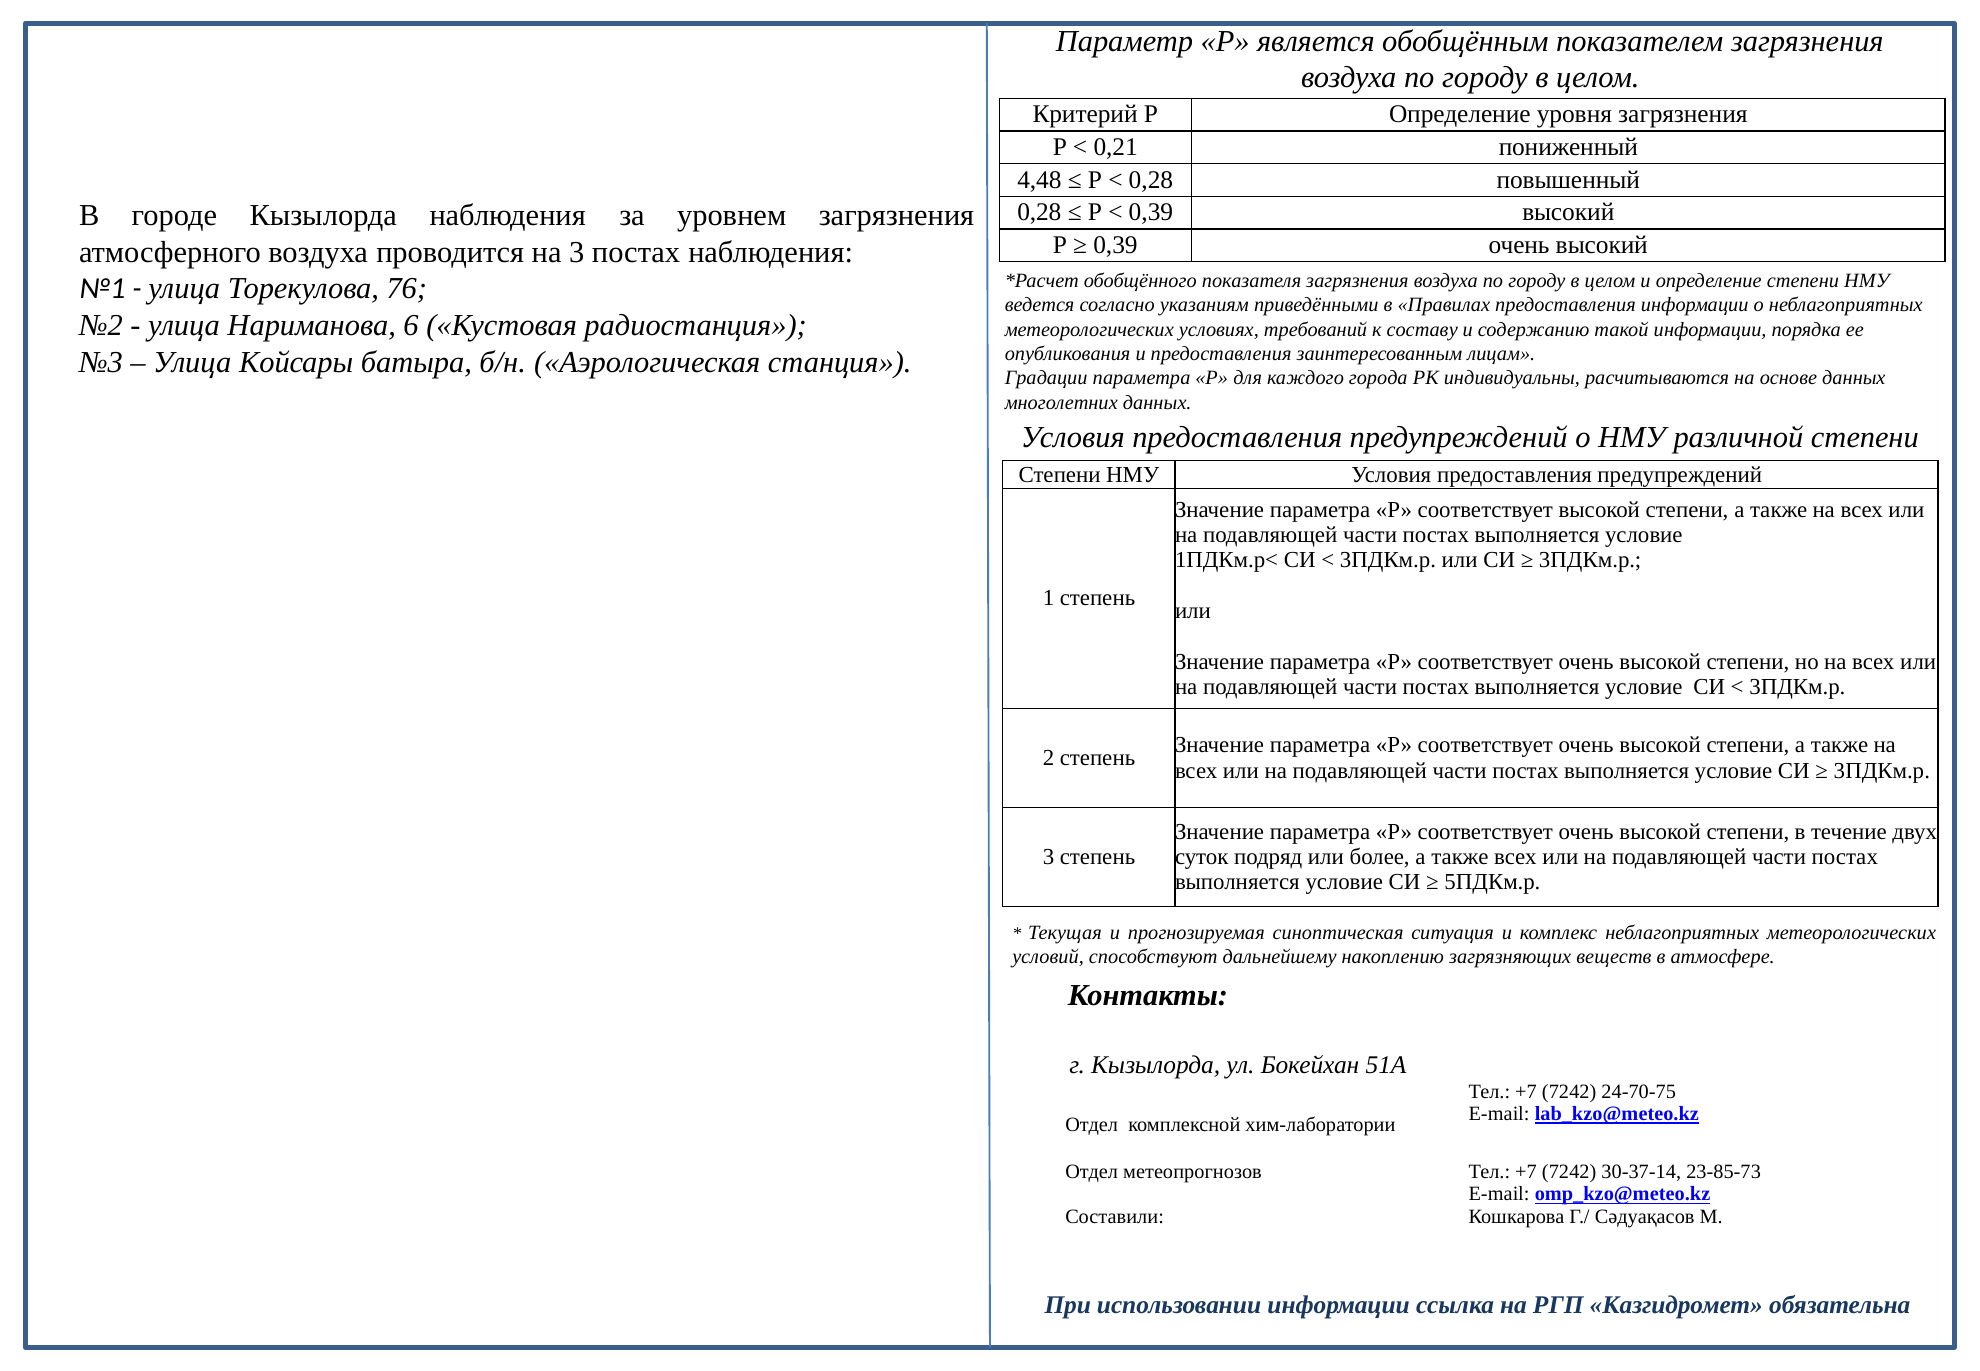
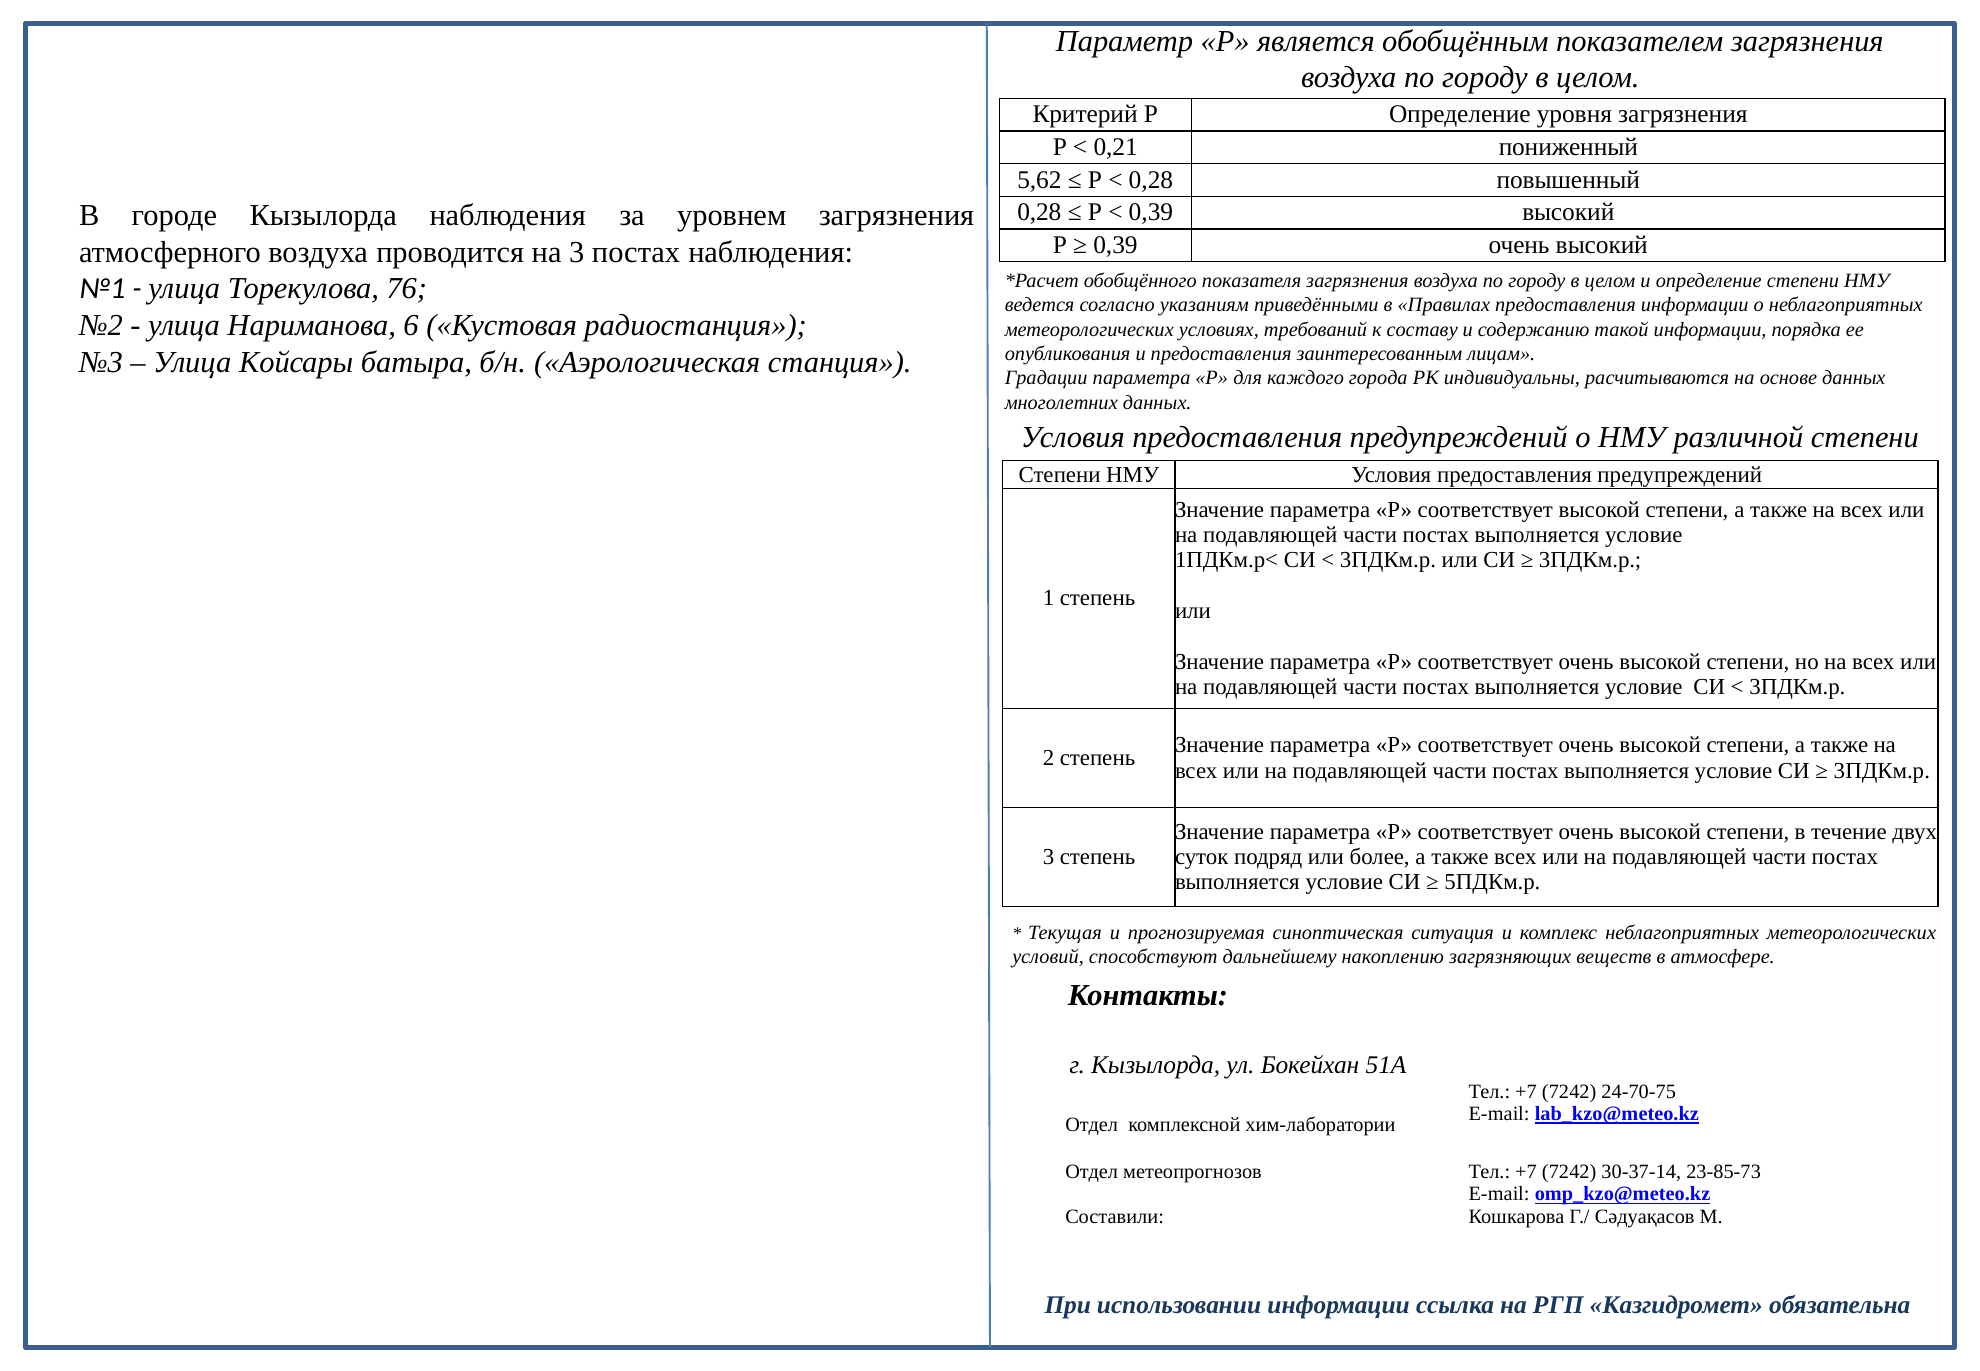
4,48: 4,48 -> 5,62 (1039, 180)
